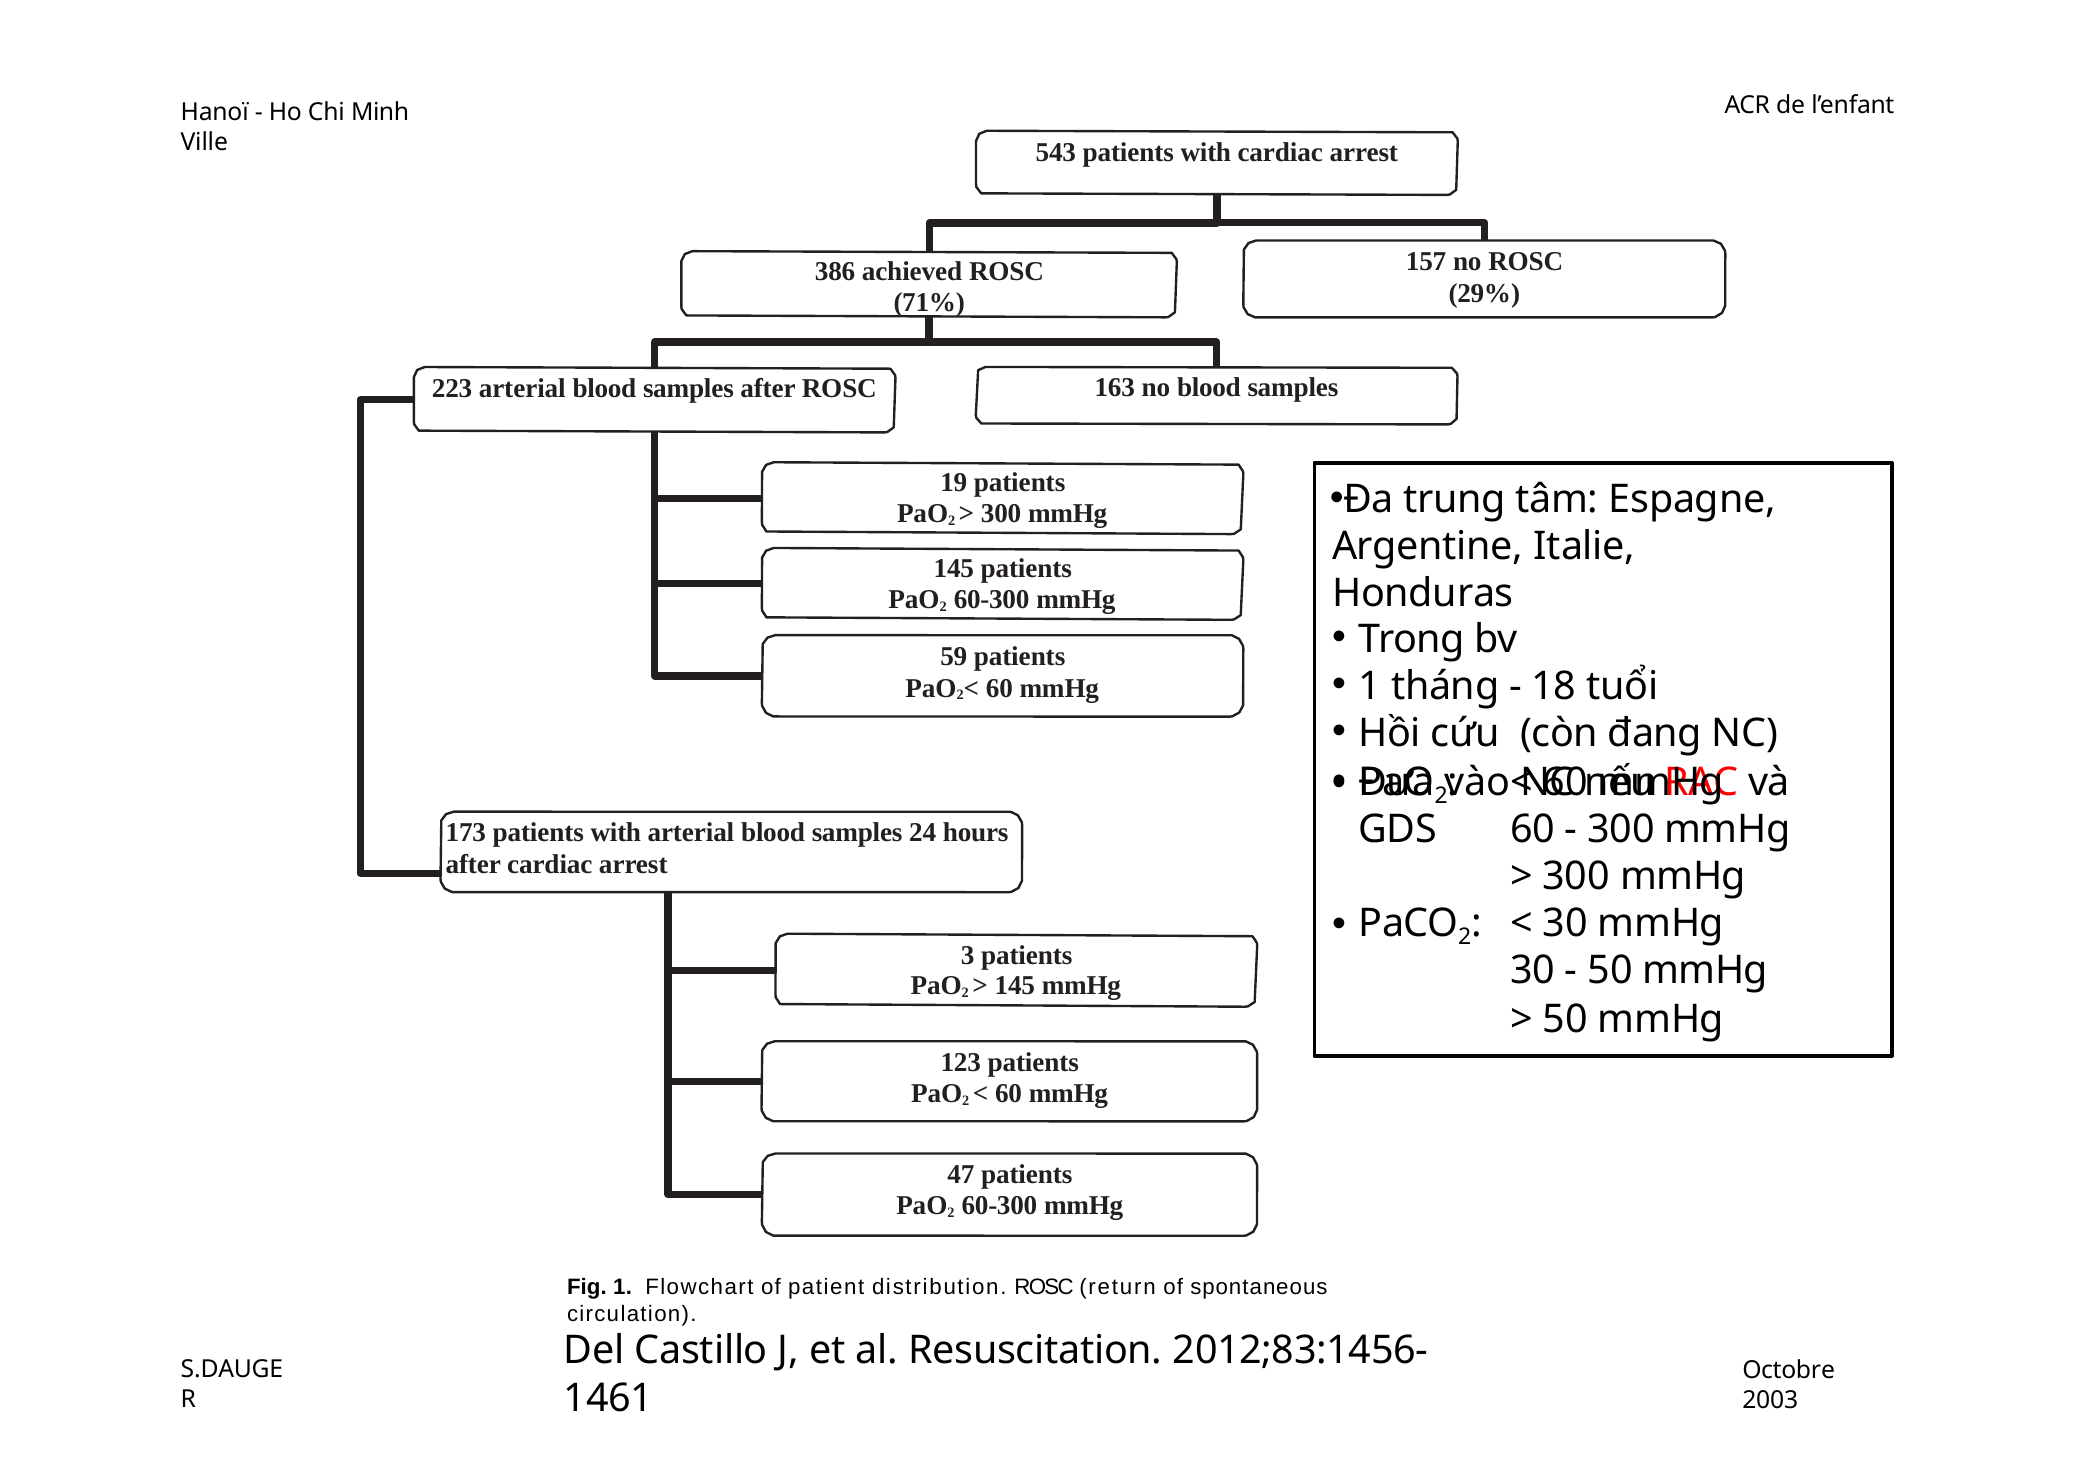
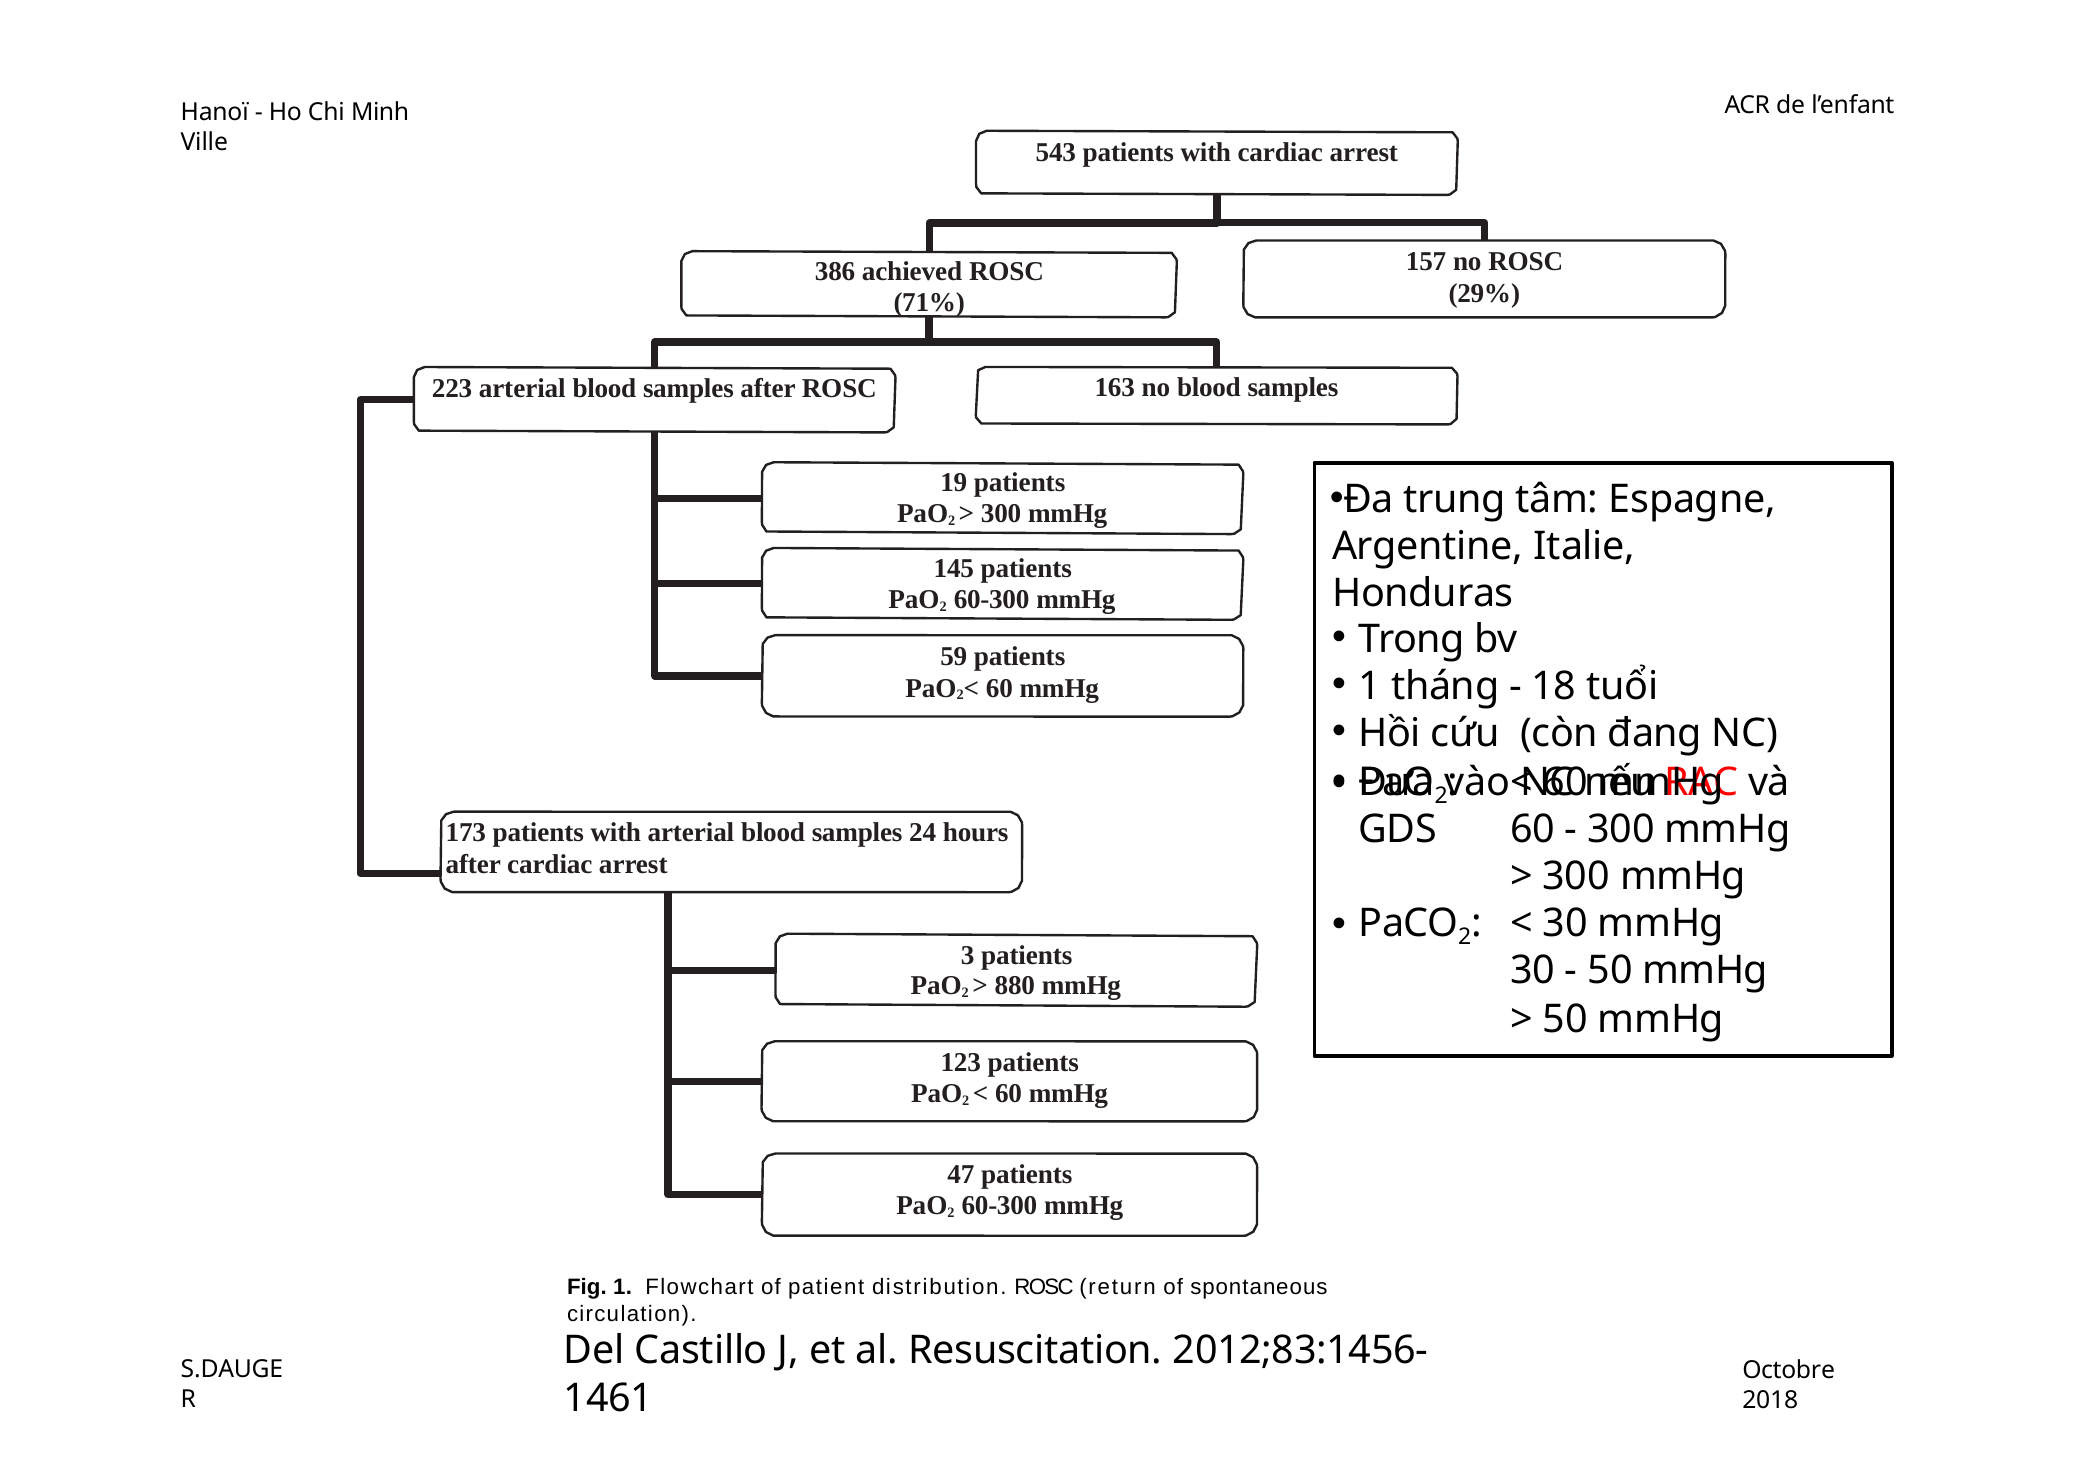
145: 145 -> 880 (1015, 986)
2003: 2003 -> 2018 (1770, 1400)
